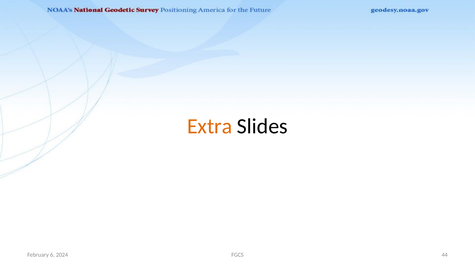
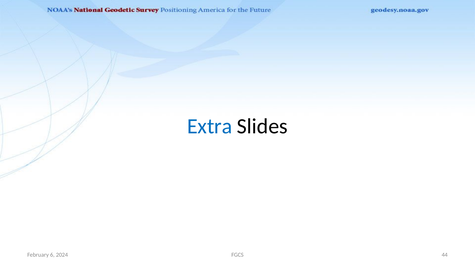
Extra colour: orange -> blue (210, 126)
